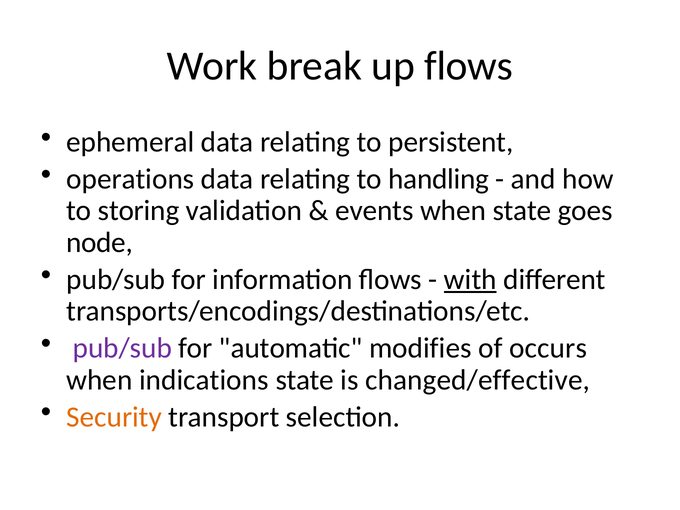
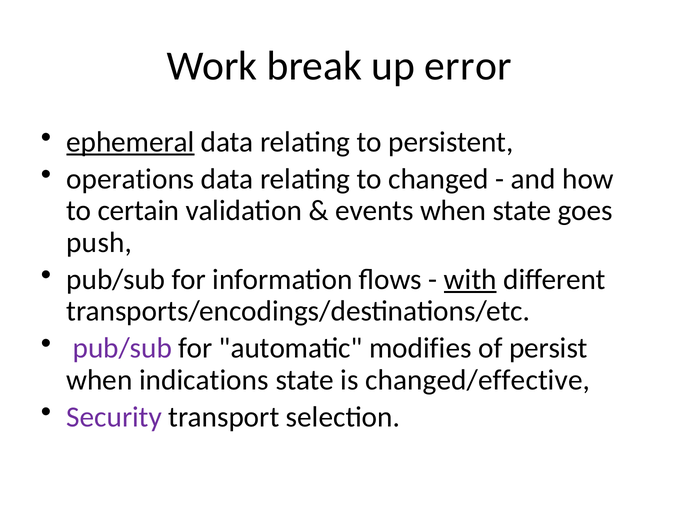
up flows: flows -> error (468, 66)
ephemeral underline: none -> present (130, 142)
handling: handling -> changed (439, 179)
storing: storing -> certain (139, 211)
node: node -> push (99, 242)
occurs: occurs -> persist (548, 348)
Security colour: orange -> purple (114, 417)
